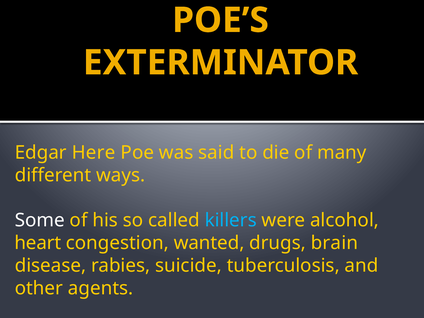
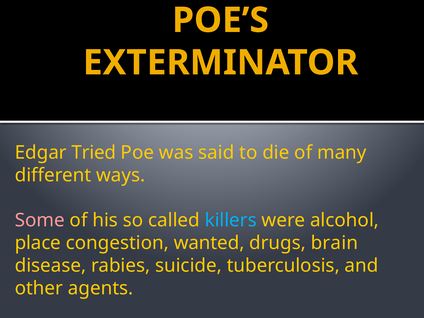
Here: Here -> Tried (94, 153)
Some colour: white -> pink (40, 220)
heart: heart -> place (38, 243)
